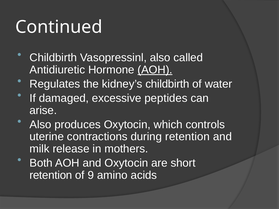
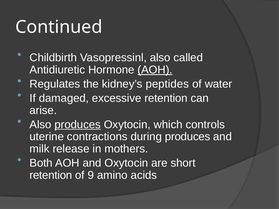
kidney’s childbirth: childbirth -> peptides (167, 84)
excessive peptides: peptides -> retention (166, 98)
produces underline: none -> present (78, 125)
during retention: retention -> produces (188, 137)
